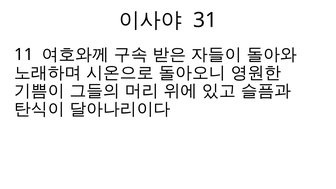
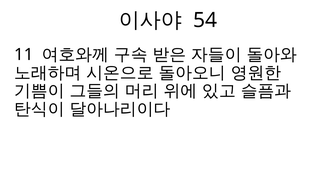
31: 31 -> 54 (205, 20)
